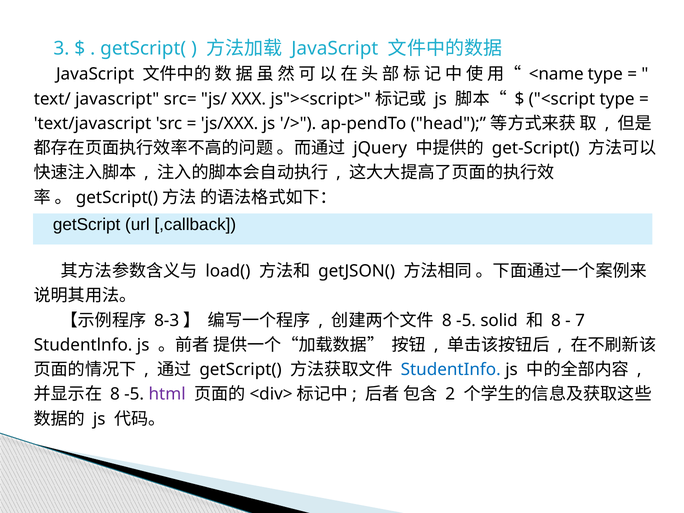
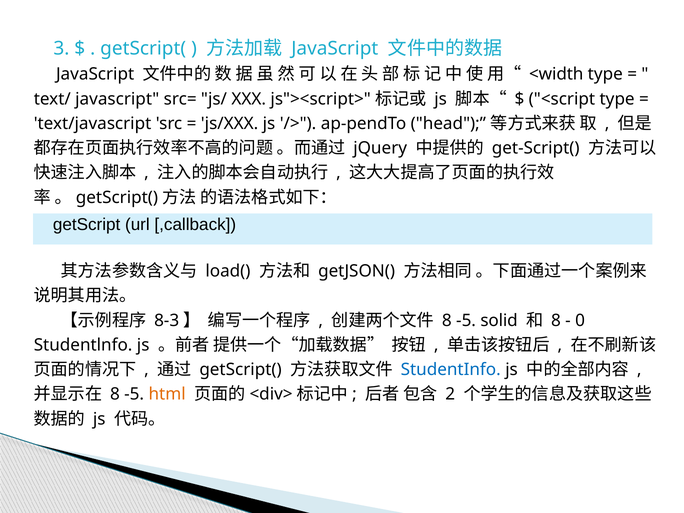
<name: <name -> <width (556, 74)
7: 7 -> 0 (580, 320)
html colour: purple -> orange (167, 394)
